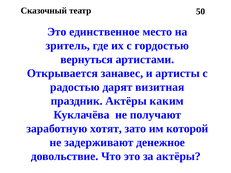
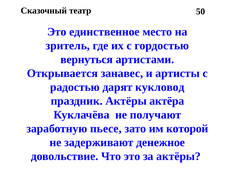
визитная: визитная -> кукловод (160, 87)
каким: каким -> актёра (167, 101)
хотят: хотят -> пьесе (106, 129)
